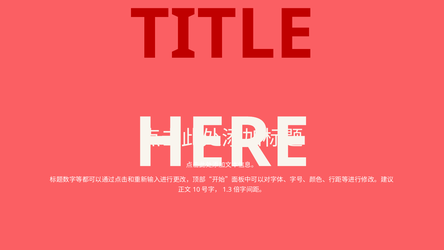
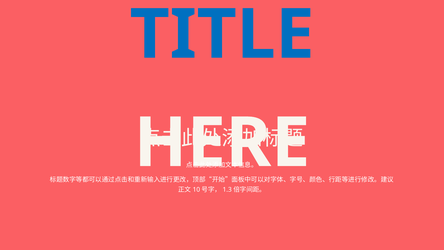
TITLE colour: red -> blue (222, 35)
